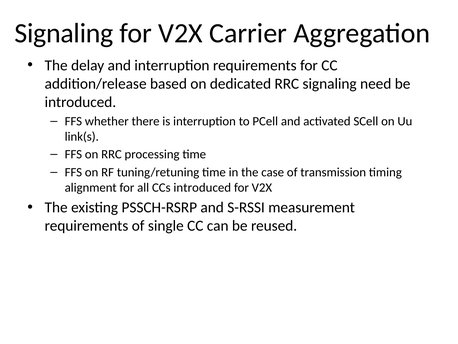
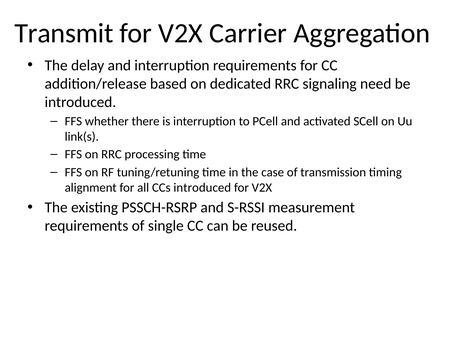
Signaling: Signaling -> Transmit (64, 33)
